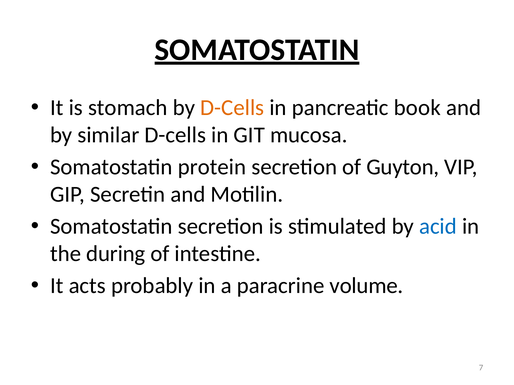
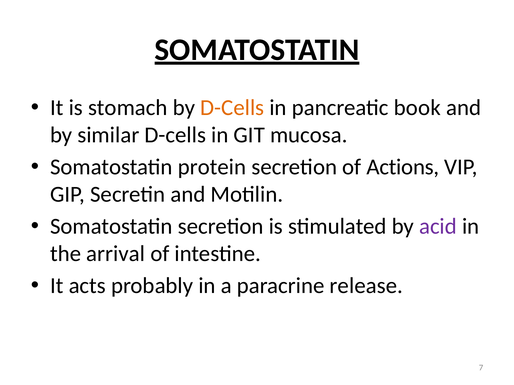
Guyton: Guyton -> Actions (403, 167)
acid colour: blue -> purple (438, 227)
during: during -> arrival (116, 254)
volume: volume -> release (366, 286)
